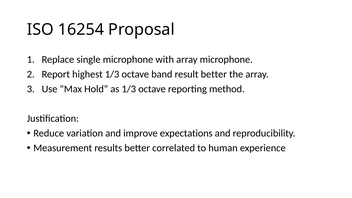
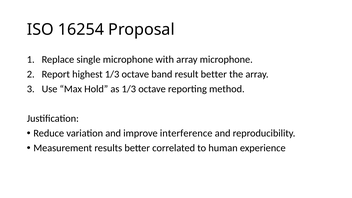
expectations: expectations -> interference (186, 133)
